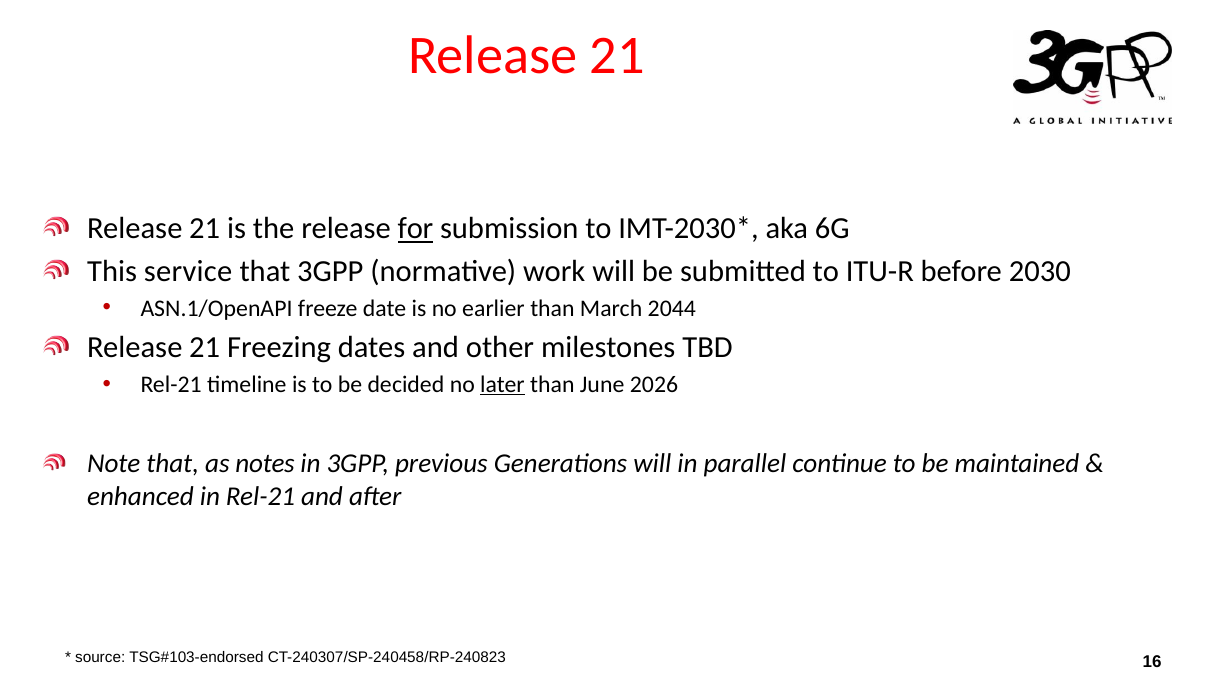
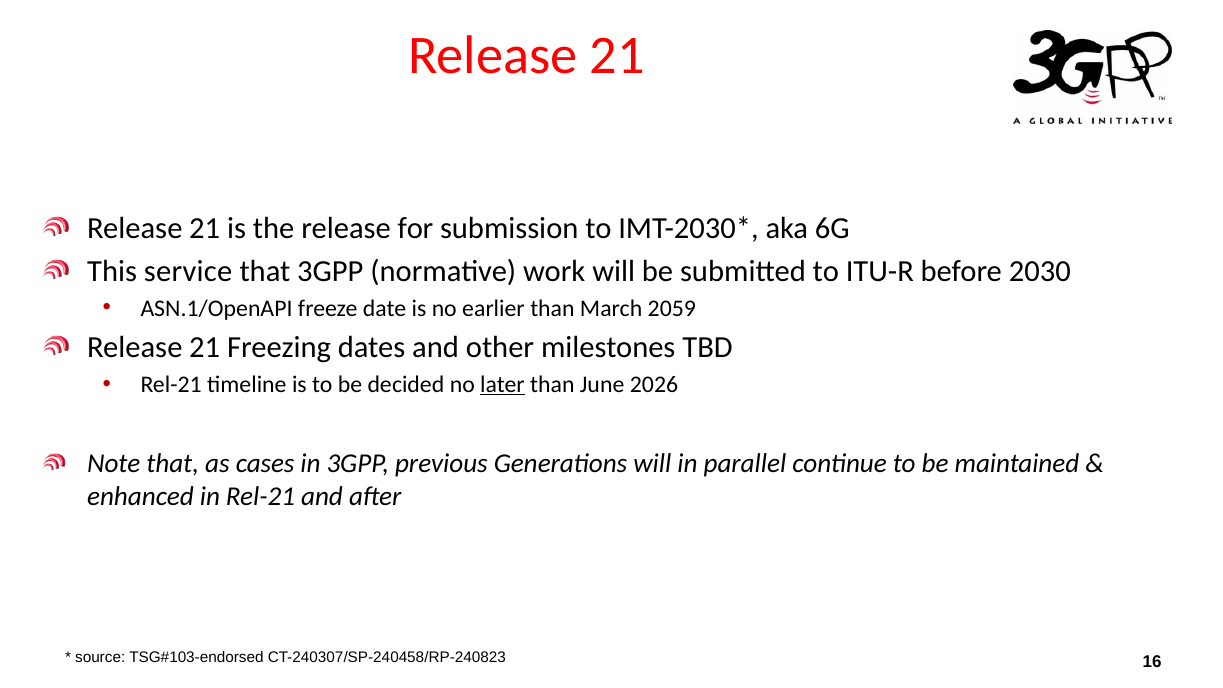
for underline: present -> none (415, 229)
2044: 2044 -> 2059 (672, 308)
notes: notes -> cases (265, 464)
